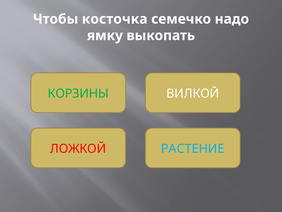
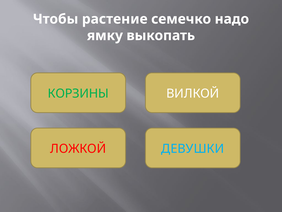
косточка: косточка -> растение (115, 19)
РАСТЕНИЕ: РАСТЕНИЕ -> ДЕВУШКИ (193, 148)
